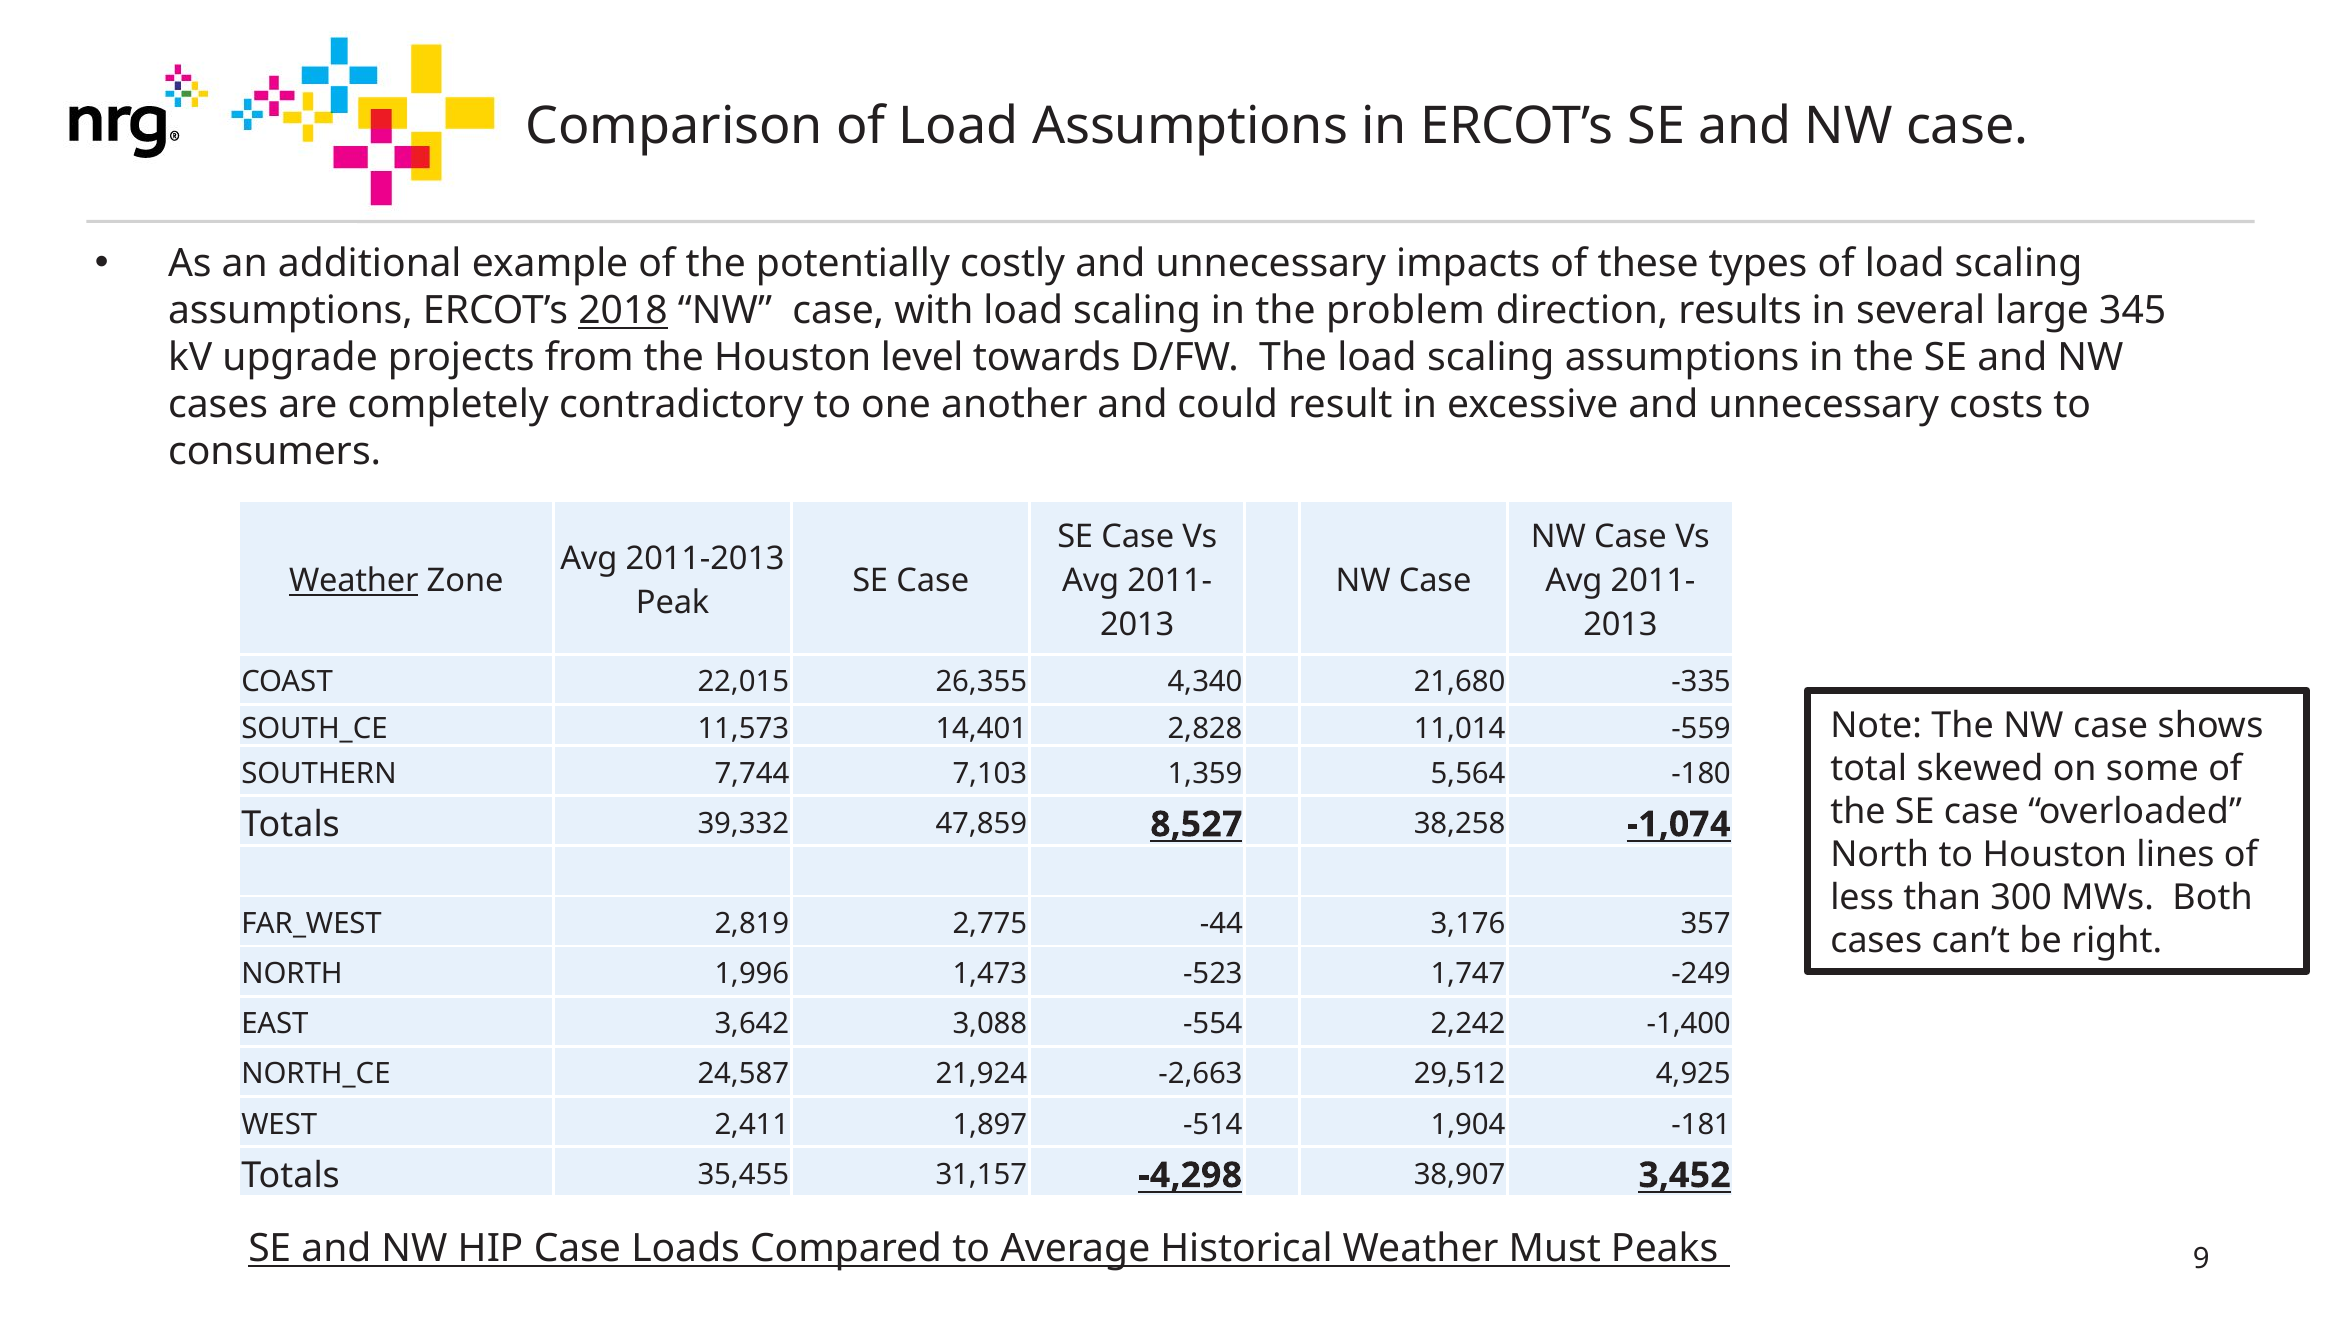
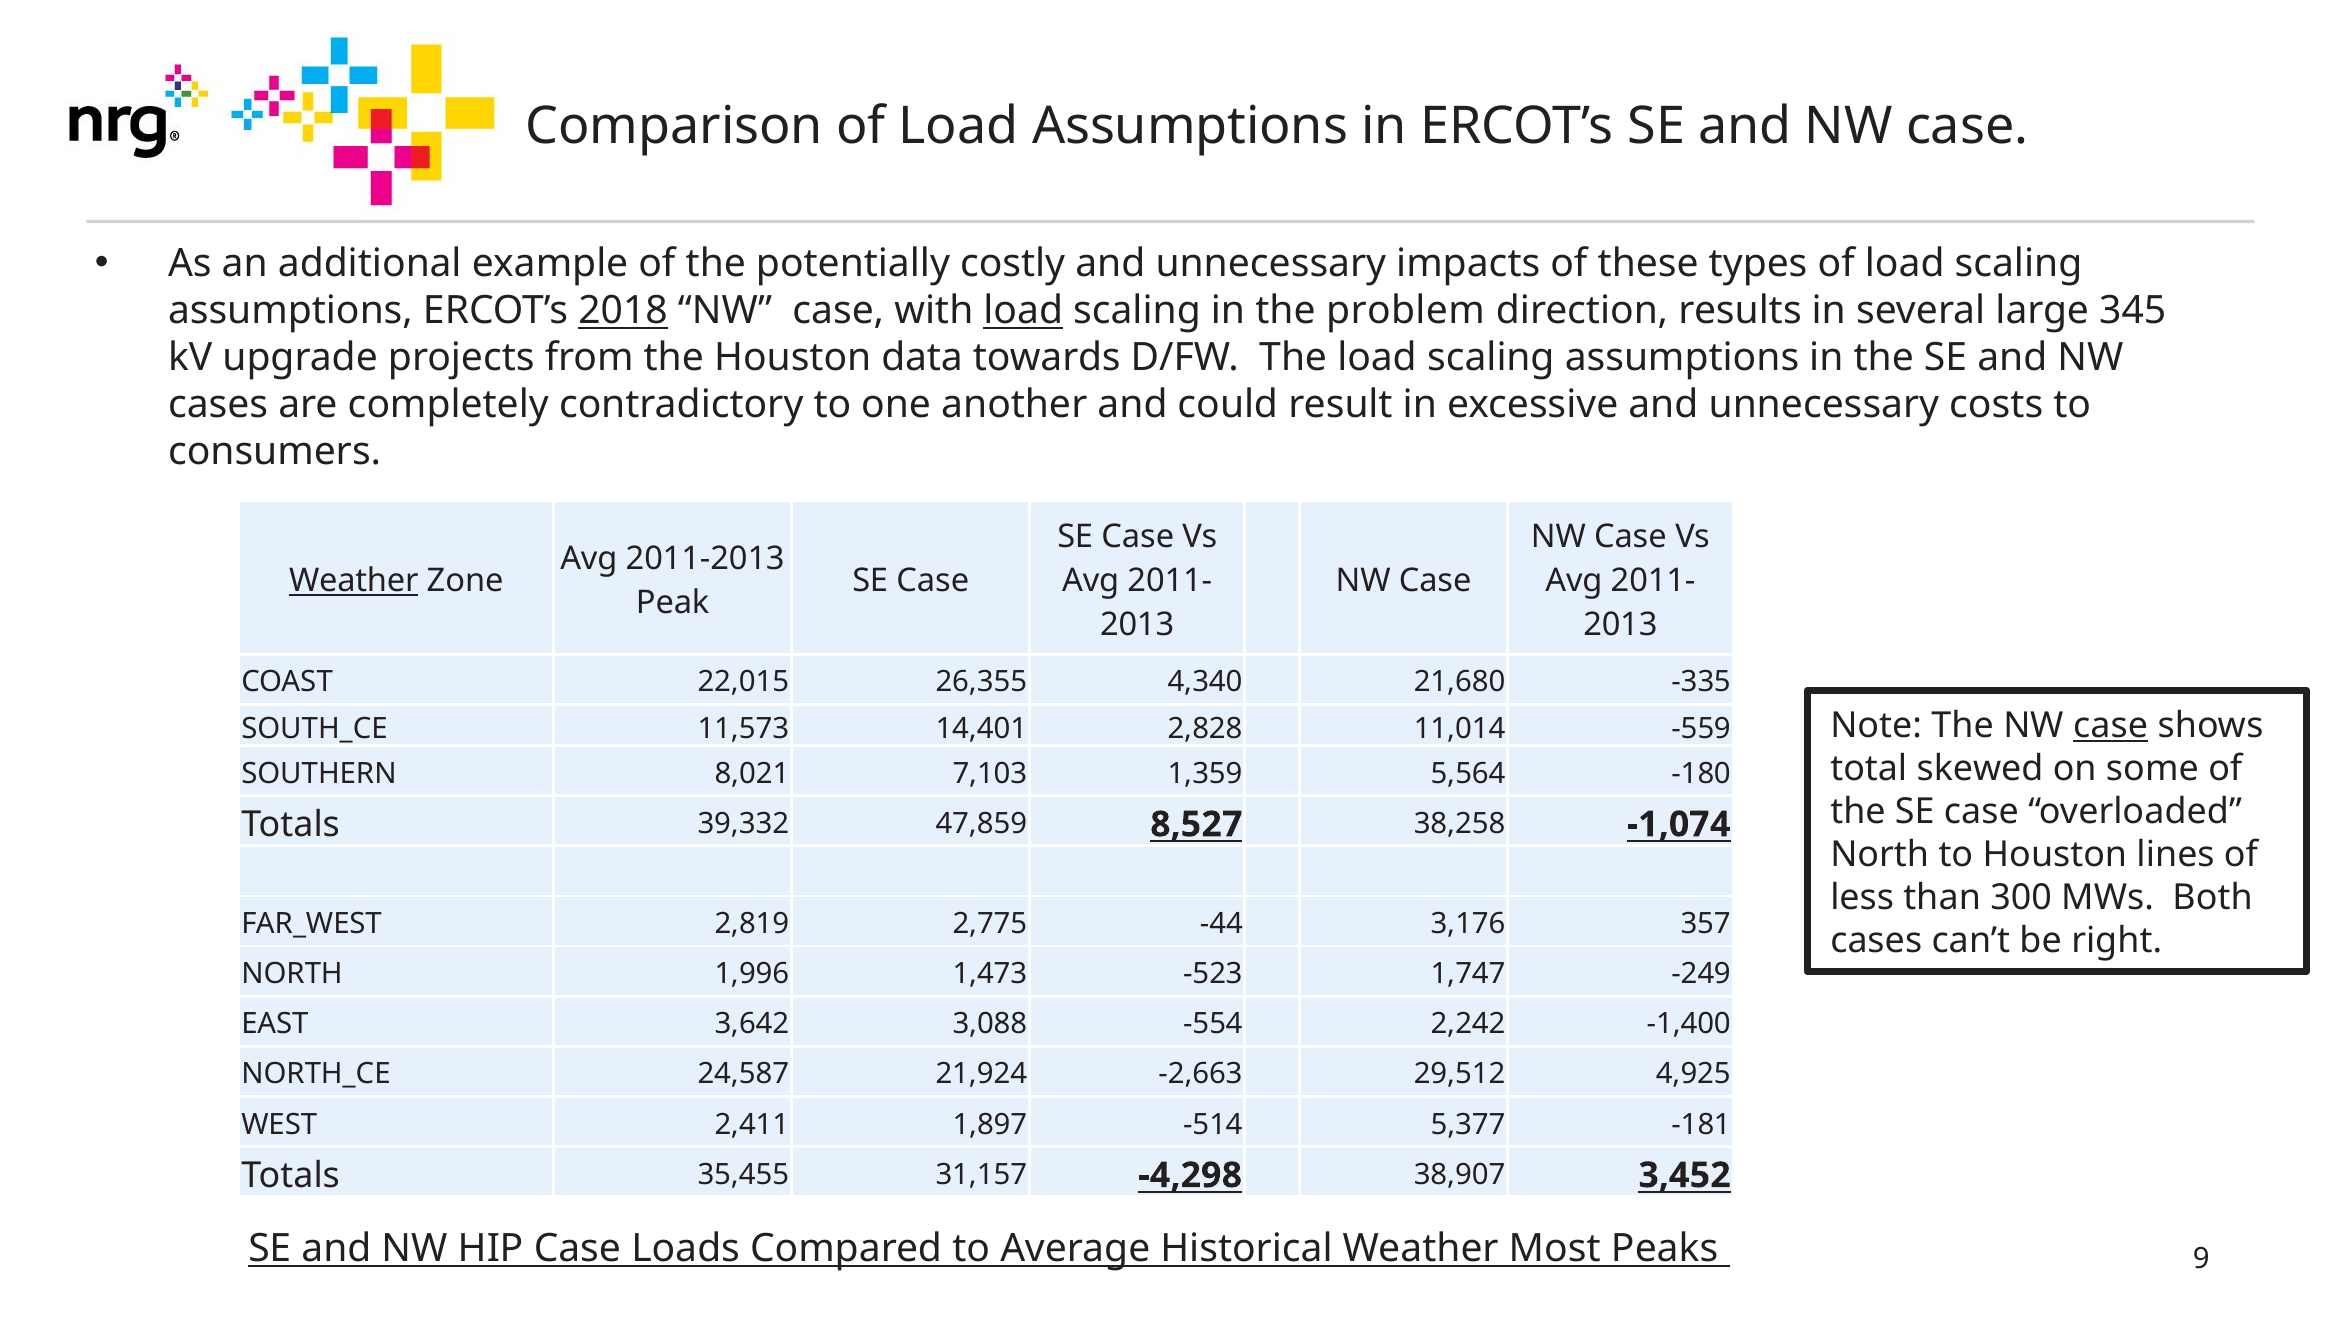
load underline: none -> present (1023, 311)
level: level -> data (922, 358)
case underline: none -> present (2111, 726)
7,744: 7,744 -> 8,021 (752, 774)
1,904: 1,904 -> 5,377 (1468, 1125)
Must: Must -> Most (1555, 1249)
